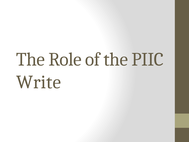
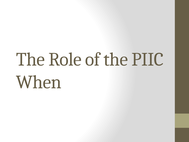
Write: Write -> When (39, 82)
